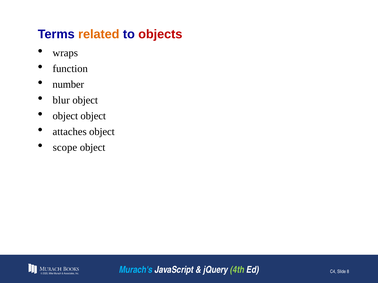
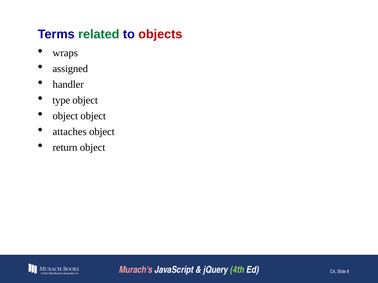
related colour: orange -> green (99, 34)
function: function -> assigned (70, 69)
number: number -> handler (68, 85)
blur: blur -> type (61, 100)
scope: scope -> return (65, 148)
Murach's colour: light blue -> pink (136, 270)
